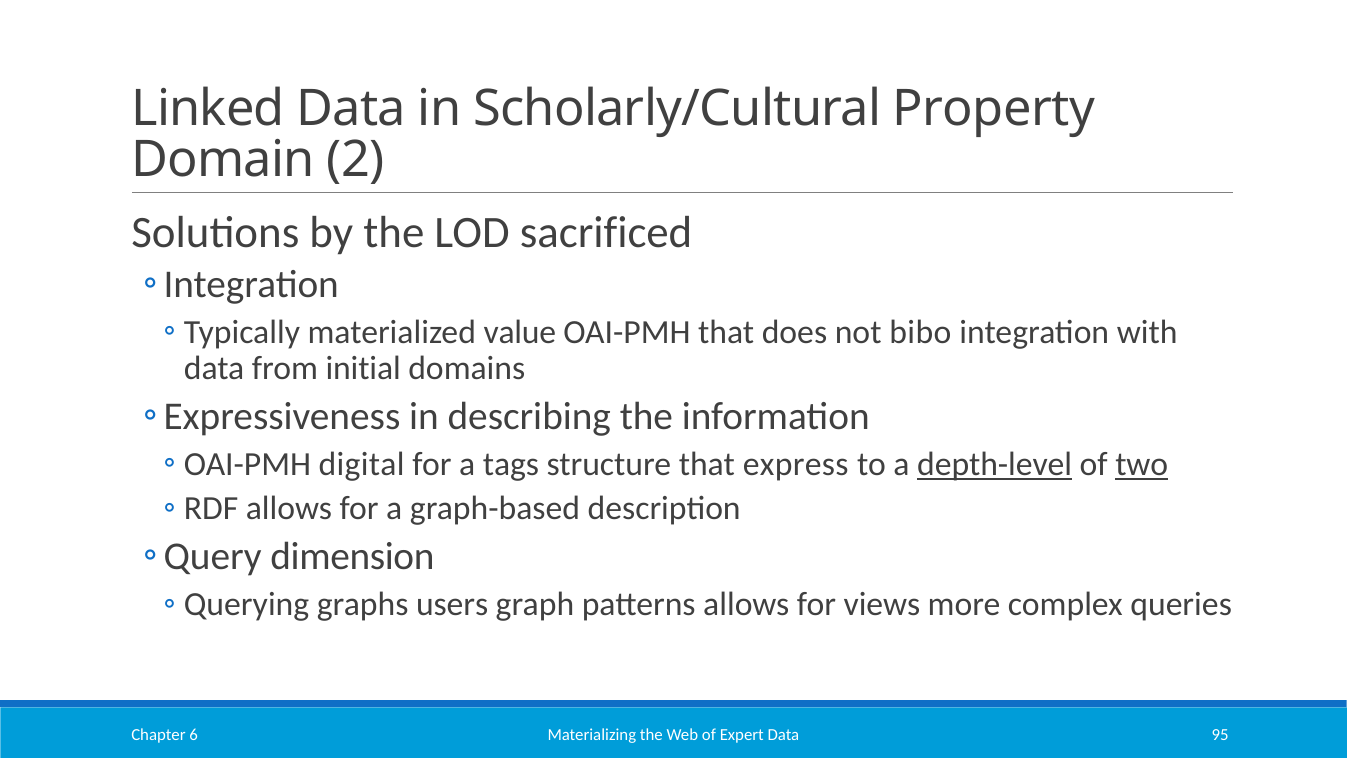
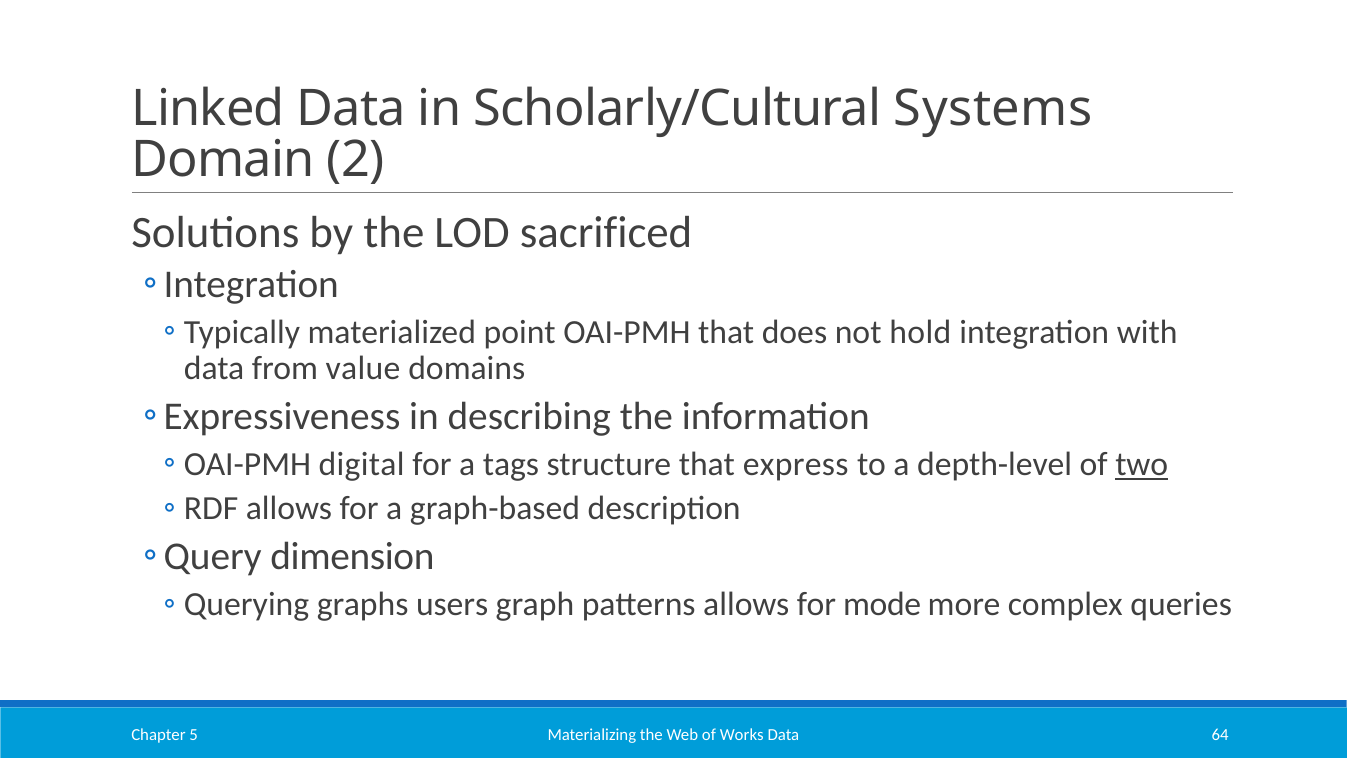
Property: Property -> Systems (993, 108)
value: value -> point (520, 332)
bibo: bibo -> hold (920, 332)
initial: initial -> value (363, 368)
depth-level underline: present -> none (995, 464)
views: views -> mode (882, 604)
Expert: Expert -> Works (742, 735)
95: 95 -> 64 (1220, 735)
6: 6 -> 5 (194, 735)
